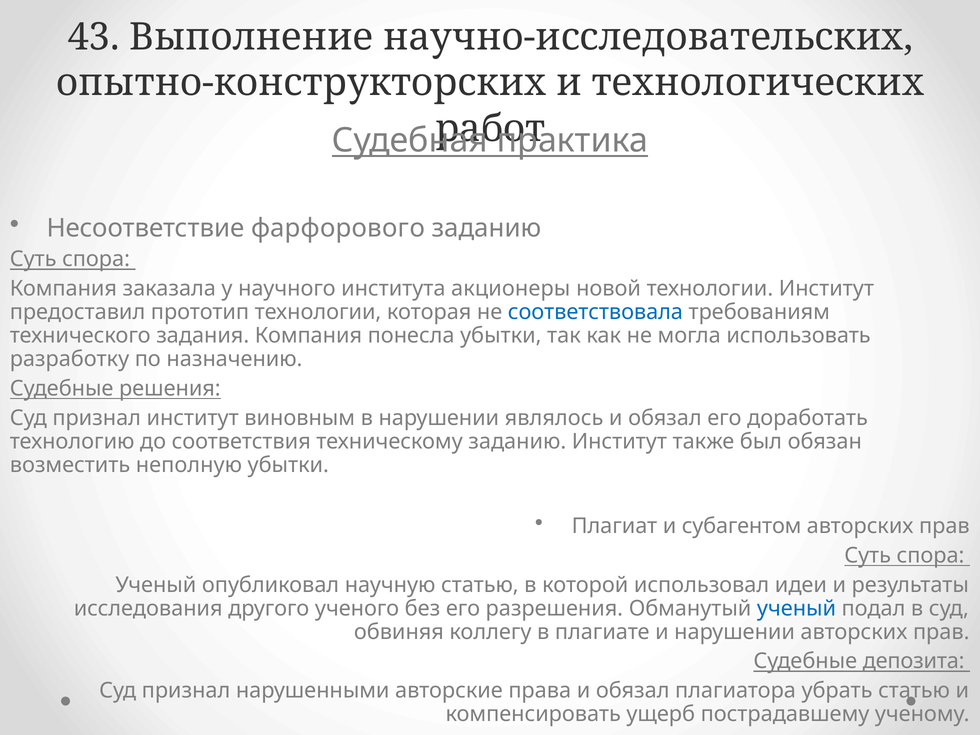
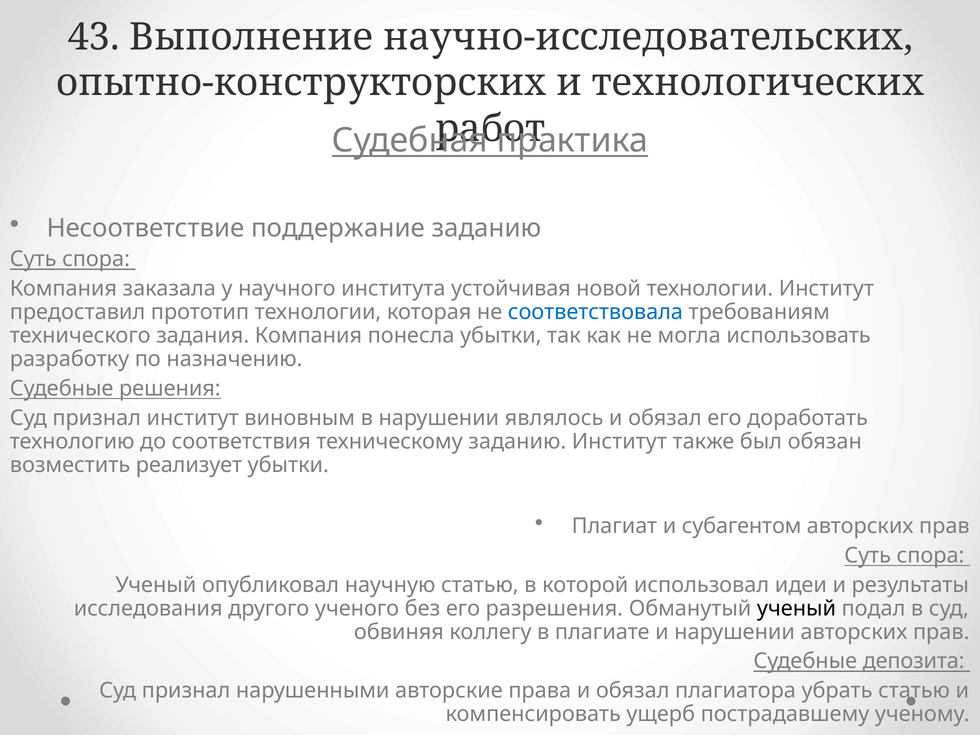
фарфорового: фарфорового -> поддержание (338, 228)
акционеры: акционеры -> устойчивая (511, 289)
неполную: неполную -> реализует (189, 465)
ученый colour: blue -> black (797, 608)
